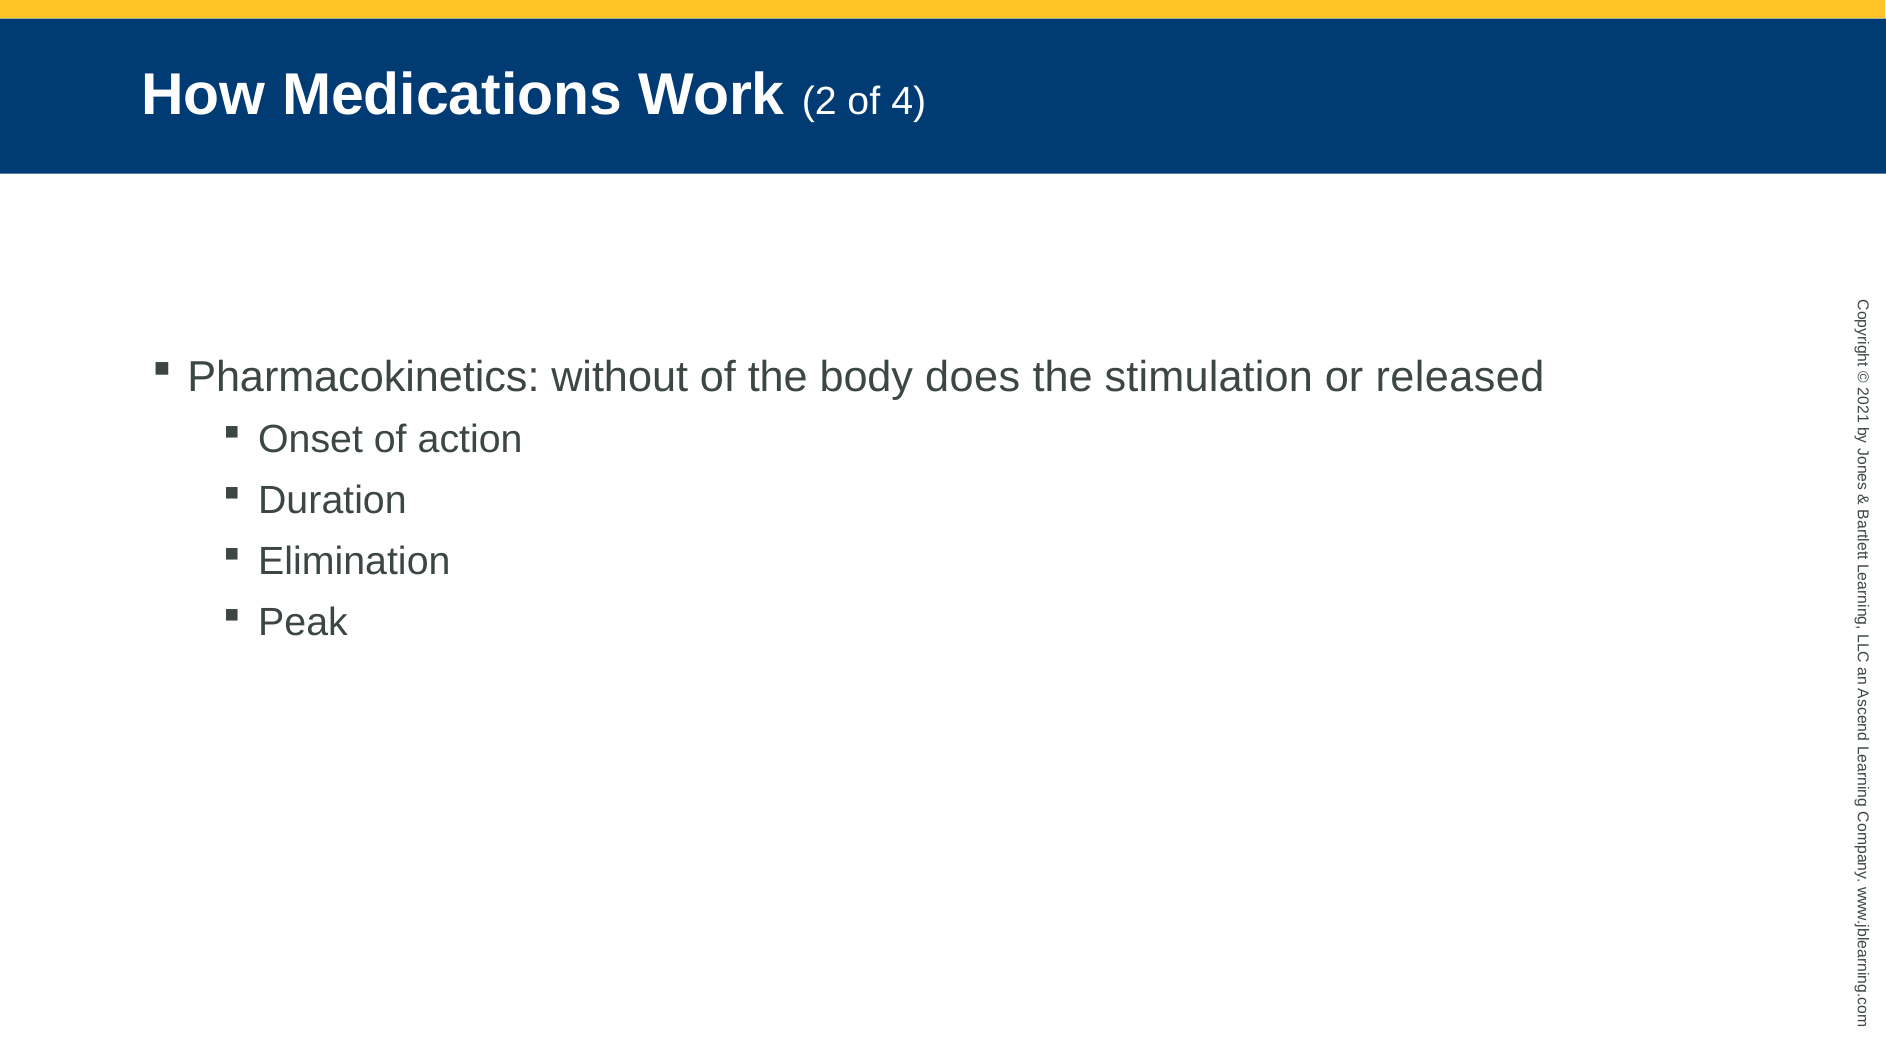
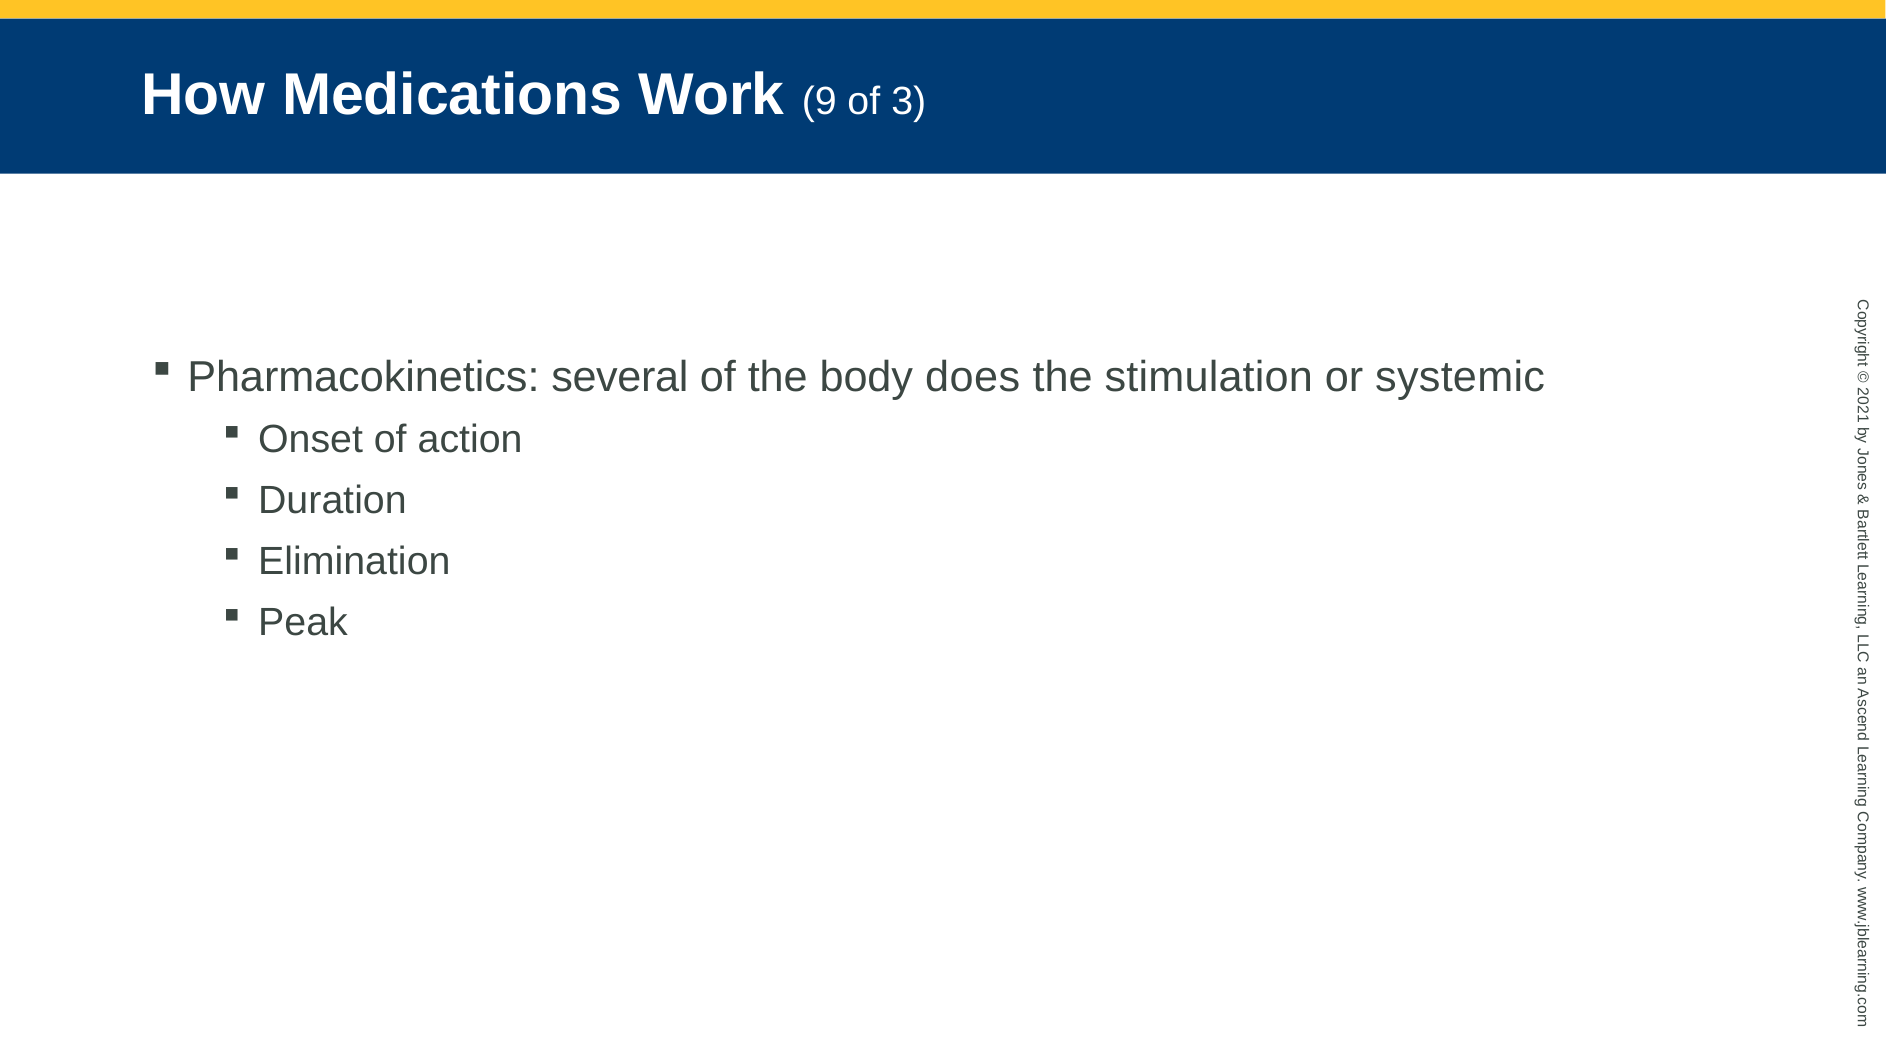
Work 2: 2 -> 9 (819, 101)
4: 4 -> 3 (909, 101)
without: without -> several (620, 377)
released: released -> systemic (1460, 377)
